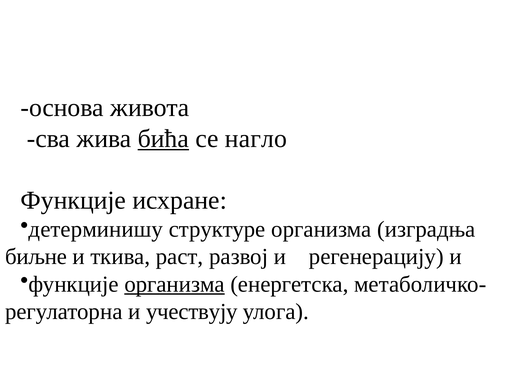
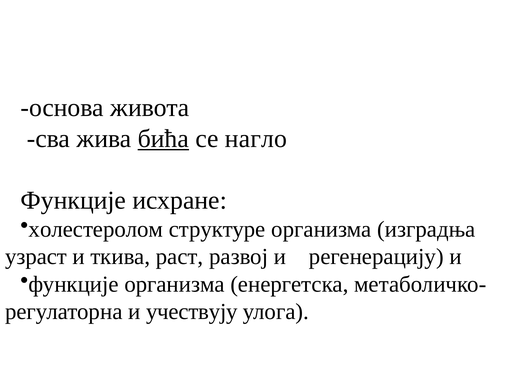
детерминишу: детерминишу -> холестеролом (96, 229)
биљне: биљне -> узраст (36, 257)
организма underline: present -> none (175, 284)
